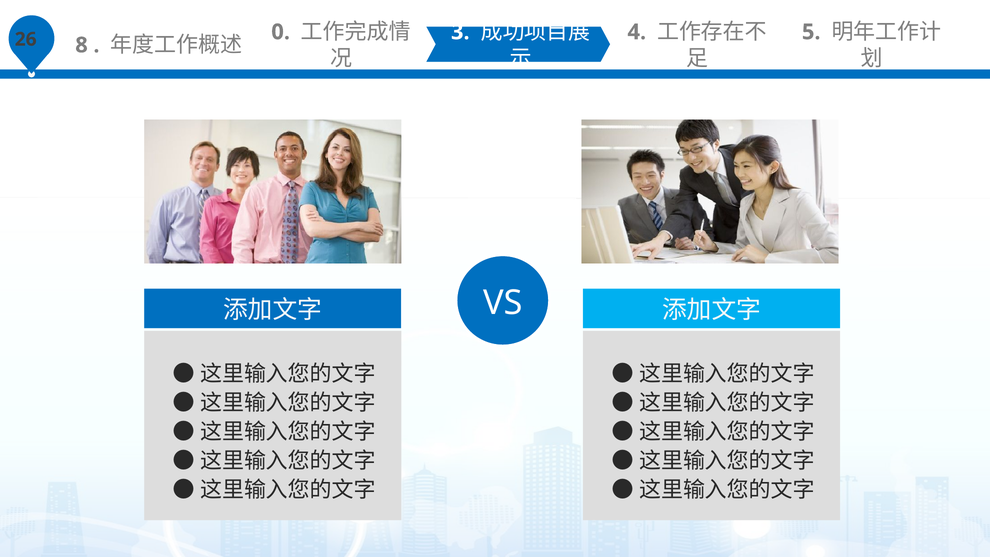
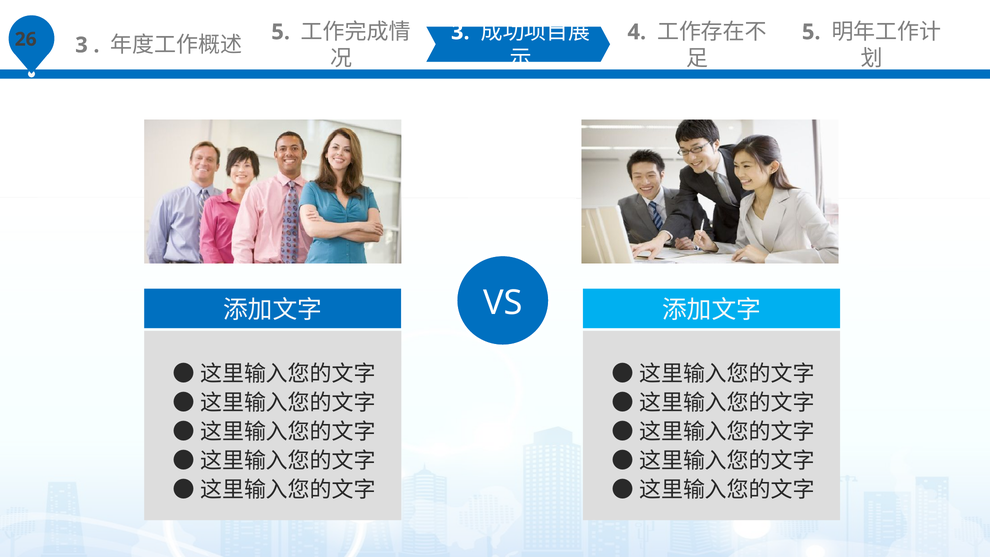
8: 8 -> 3 (82, 45)
0: 0 -> 5 (281, 32)
